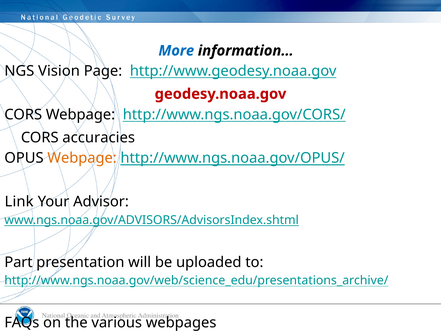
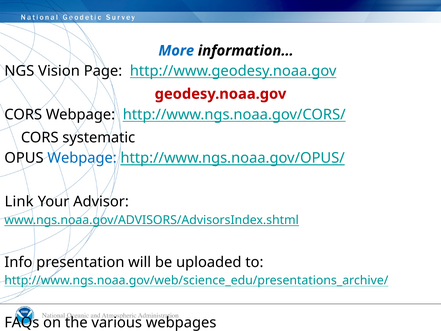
accuracies: accuracies -> systematic (99, 137)
Webpage colour: orange -> blue (82, 158)
Part: Part -> Info (18, 262)
